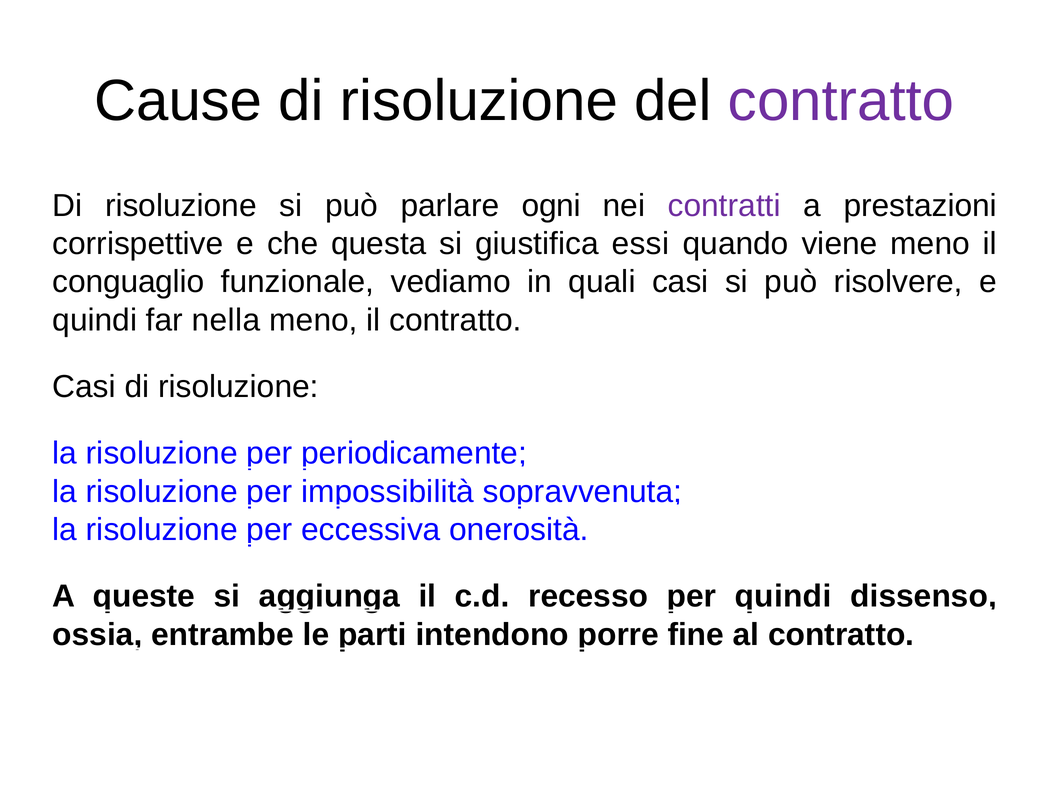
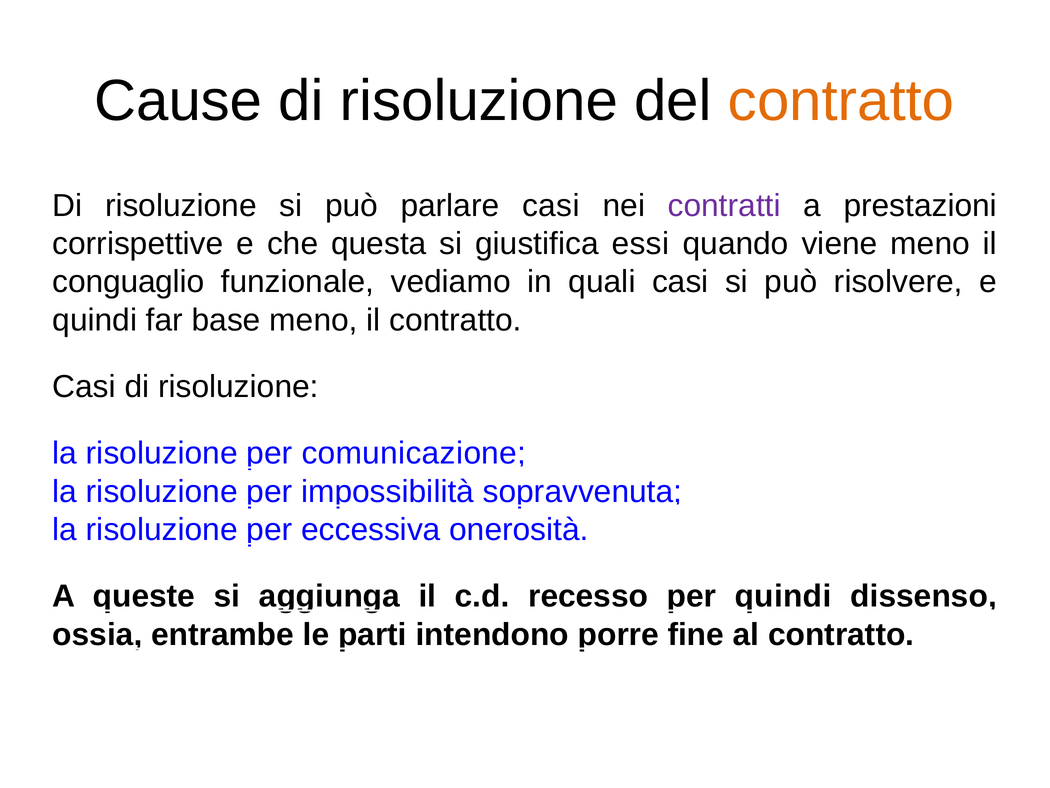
contratto colour: purple -> orange (841, 101)
parlare ogni: ogni -> casi (551, 206)
nella: nella -> base (226, 320)
periodicamente: periodicamente -> comunicazione (414, 453)
